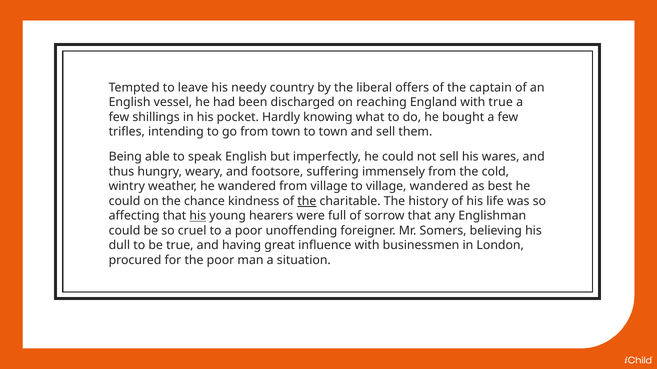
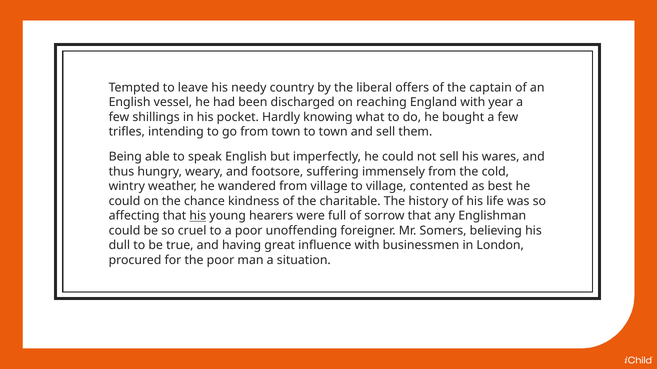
with true: true -> year (501, 102)
village wandered: wandered -> contented (439, 187)
the underline: present -> none (307, 201)
